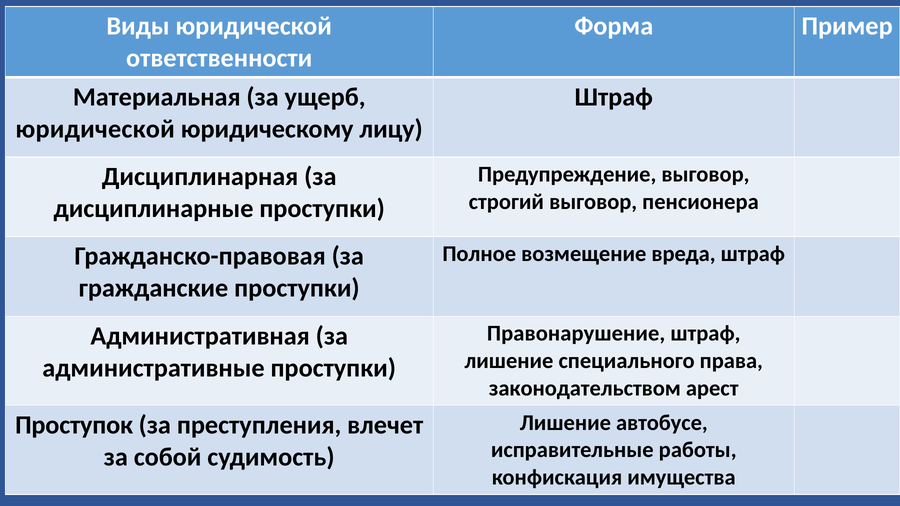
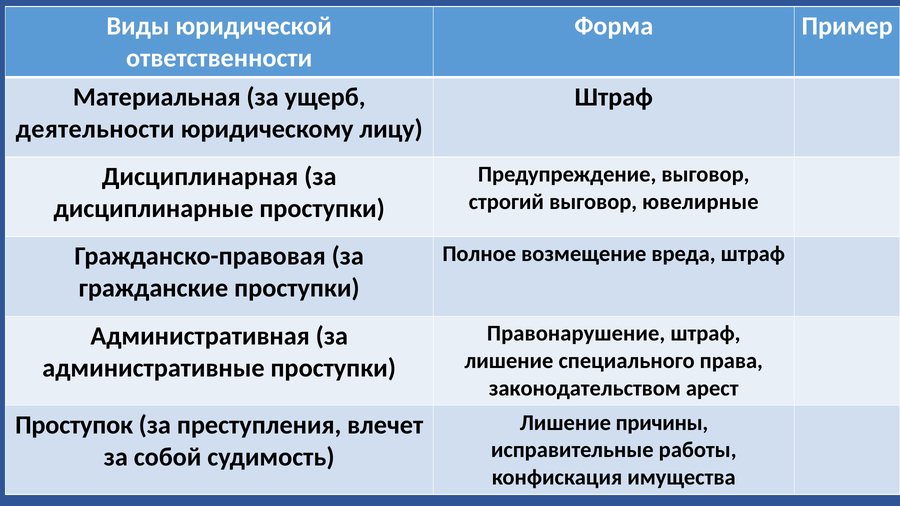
юридической: юридической -> деятельности (95, 129)
пенсионера: пенсионера -> ювелирные (700, 202)
автобусе: автобусе -> причины (662, 423)
